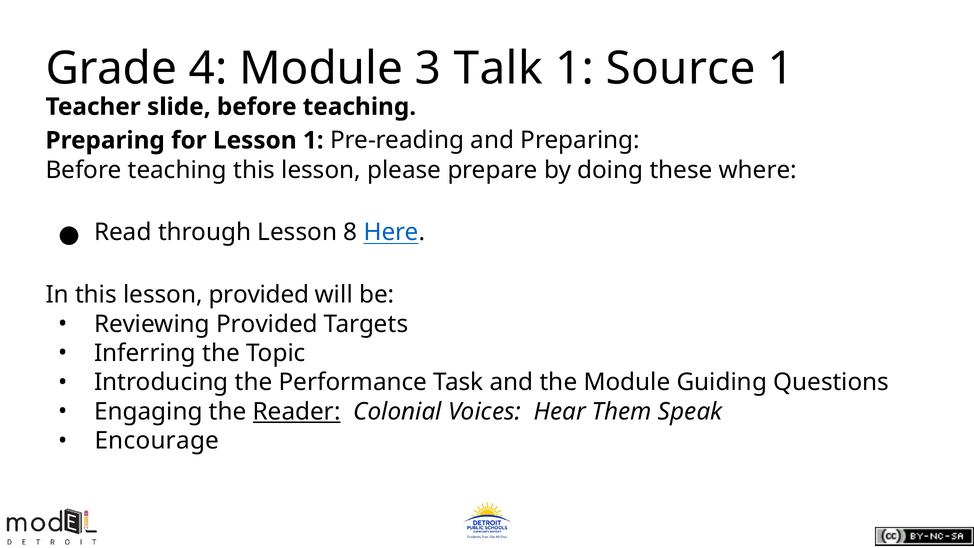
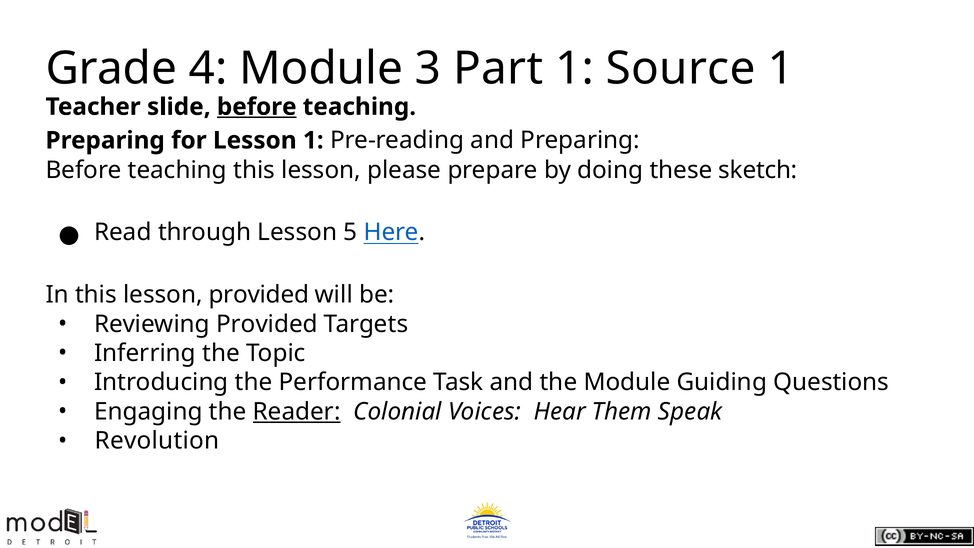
Talk: Talk -> Part (498, 69)
before underline: none -> present (257, 107)
where: where -> sketch (758, 170)
8: 8 -> 5 (350, 232)
Encourage: Encourage -> Revolution (157, 441)
